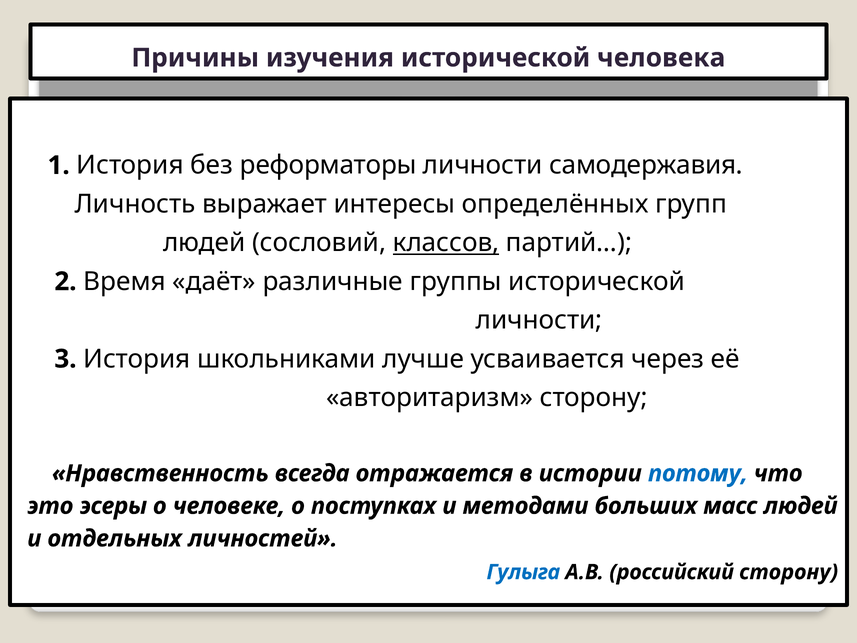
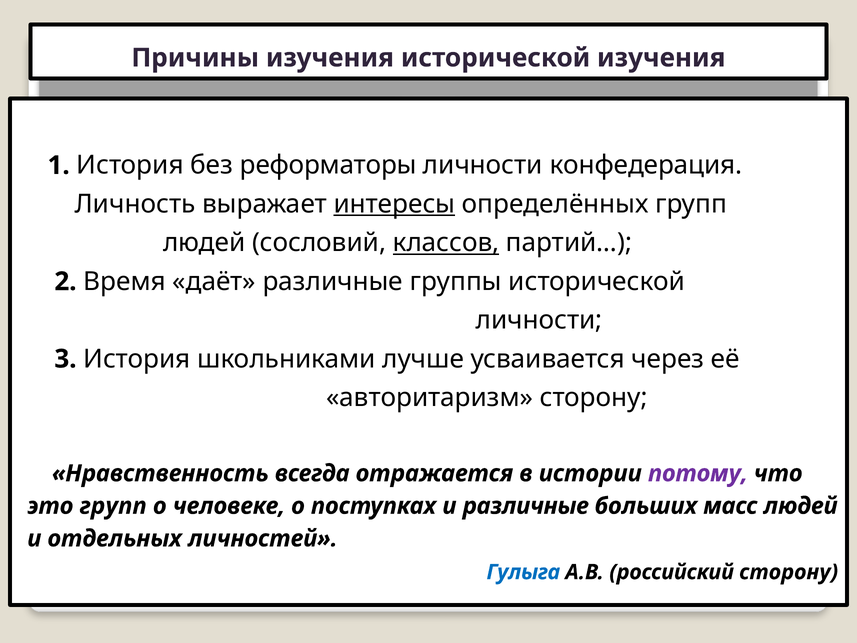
исторической человека: человека -> изучения (661, 58)
самодержавия: самодержавия -> конфедерация (646, 165)
интересы underline: none -> present (394, 204)
потому colour: blue -> purple (698, 473)
это эсеры: эсеры -> групп (113, 506)
и методами: методами -> различные (526, 506)
